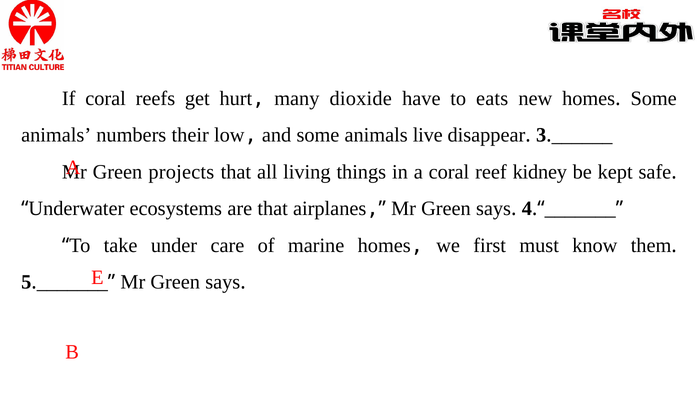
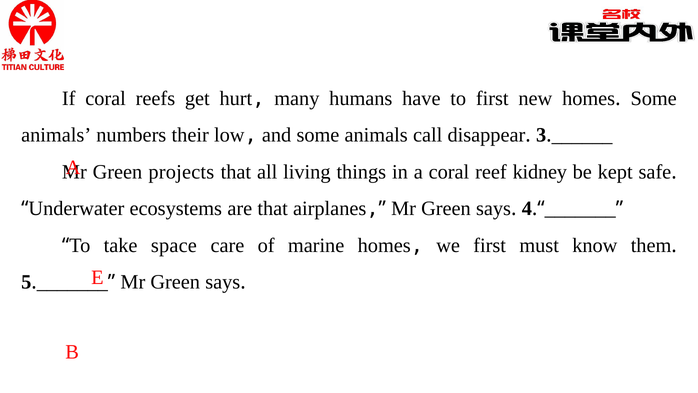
dioxide: dioxide -> humans (361, 98)
to eats: eats -> first (492, 98)
live: live -> call (428, 135)
under: under -> space (174, 245)
